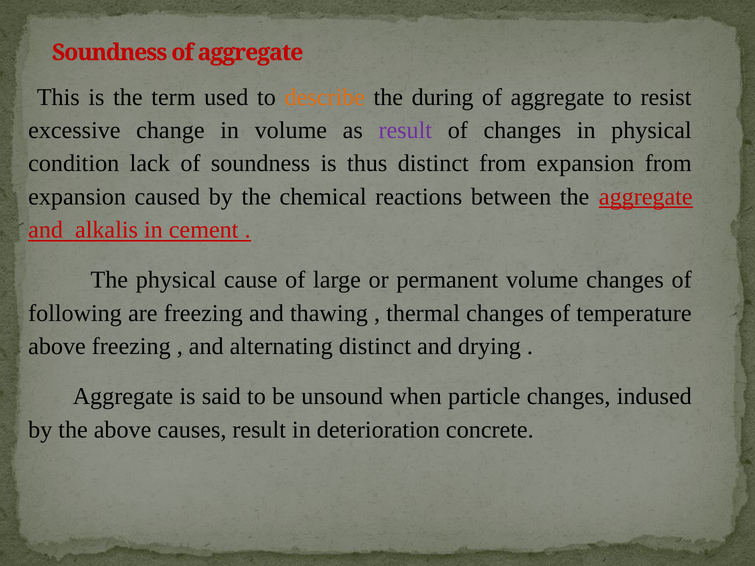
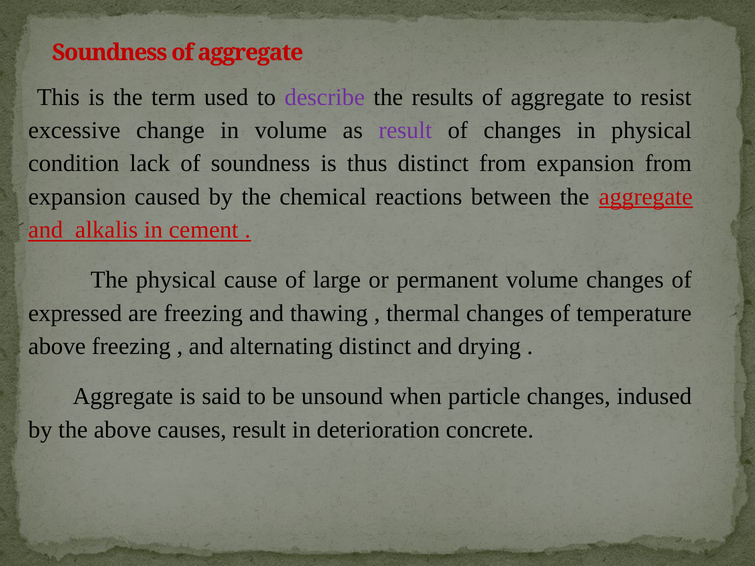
describe colour: orange -> purple (325, 97)
during: during -> results (443, 97)
following: following -> expressed (75, 313)
